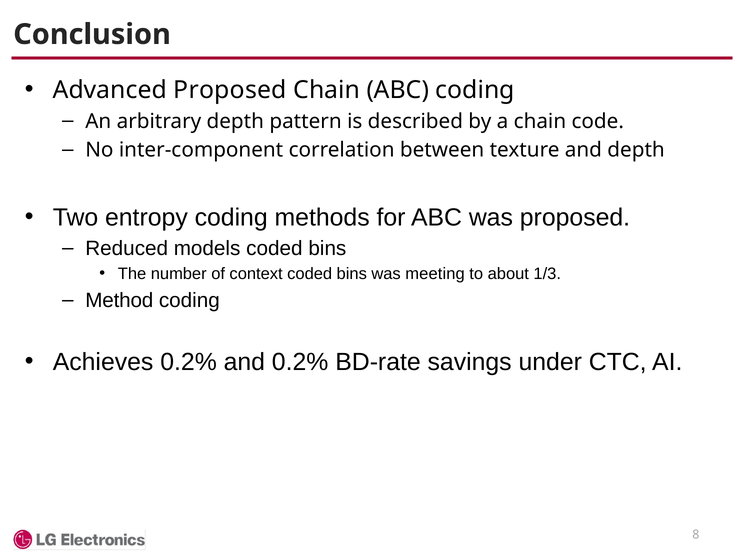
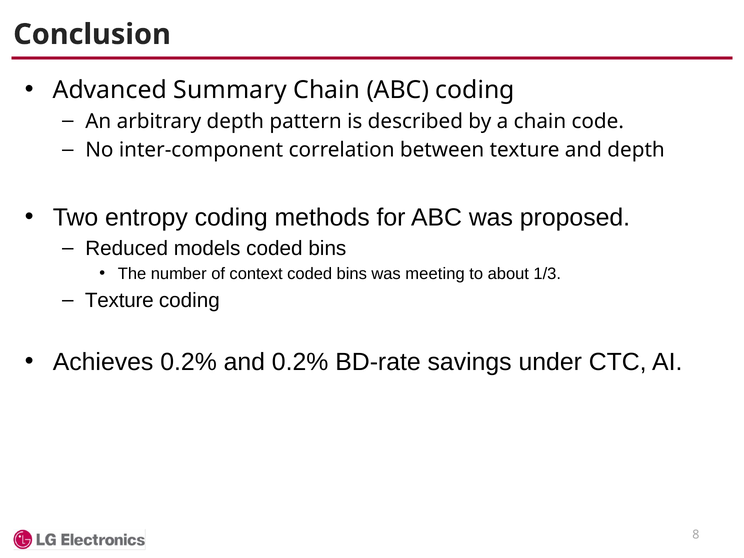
Advanced Proposed: Proposed -> Summary (230, 90)
Method: Method -> Texture (119, 301)
